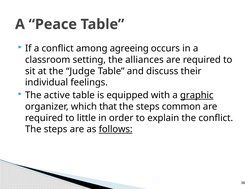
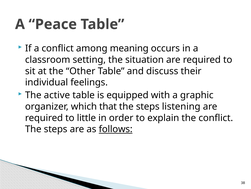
agreeing: agreeing -> meaning (129, 48)
alliances: alliances -> situation (144, 60)
Judge: Judge -> Other (81, 71)
graphic underline: present -> none (197, 95)
common: common -> listening (181, 106)
